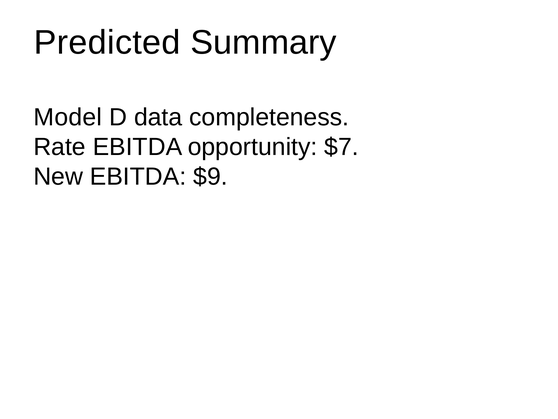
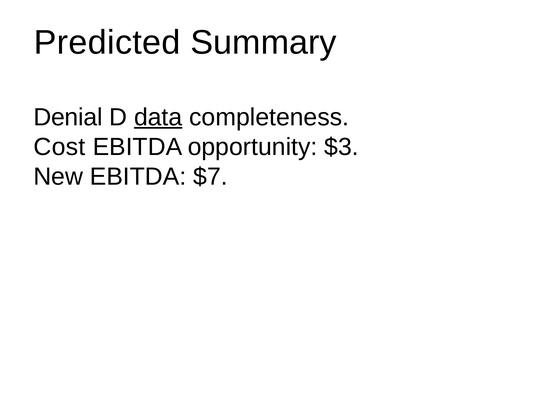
Model: Model -> Denial (68, 117)
data underline: none -> present (158, 117)
Rate: Rate -> Cost (59, 147)
$7: $7 -> $3 (341, 147)
$9: $9 -> $7 (211, 177)
